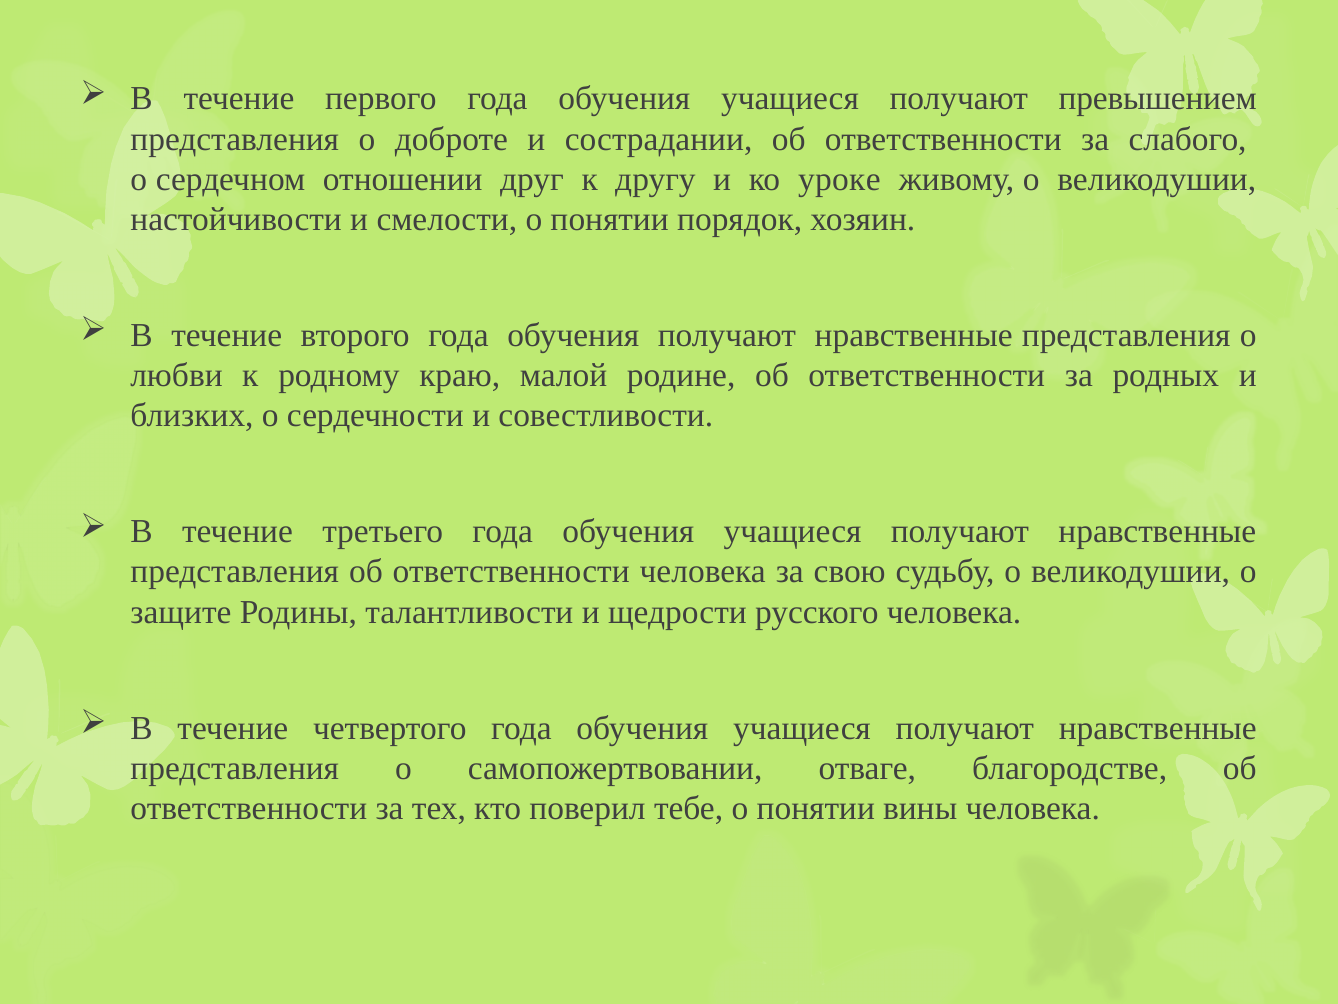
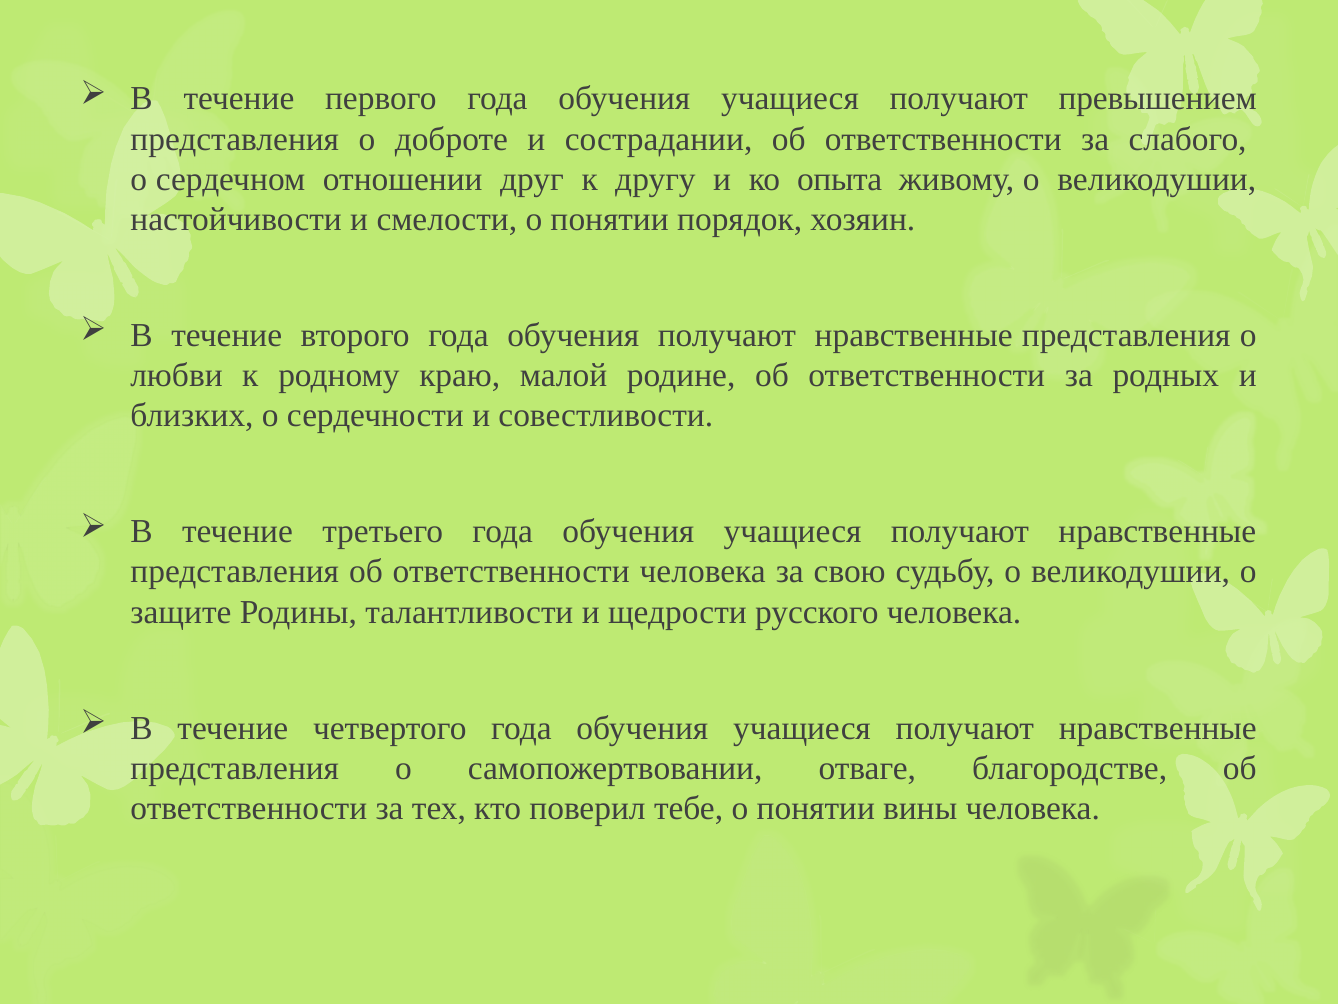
уроке: уроке -> опыта (840, 179)
